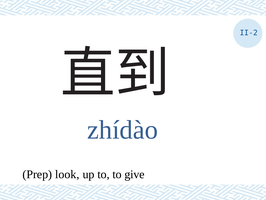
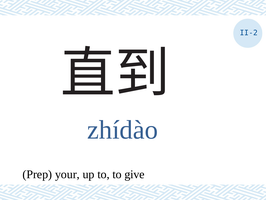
look: look -> your (67, 174)
